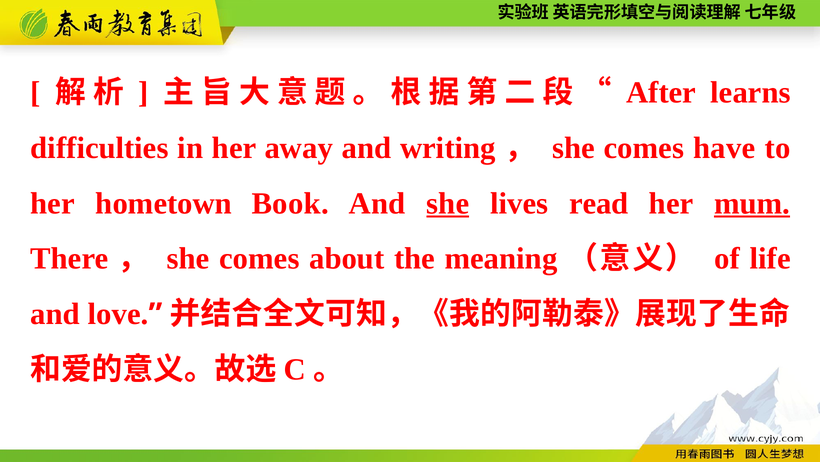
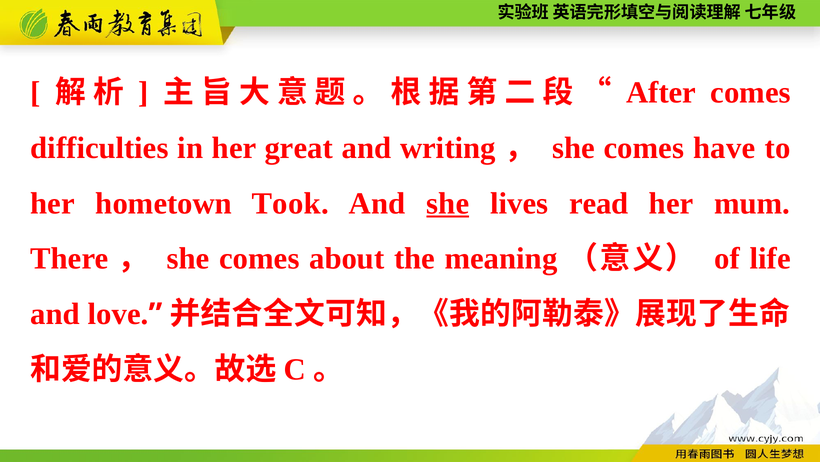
learns: learns -> comes (750, 92)
away: away -> great (299, 148)
Book: Book -> Took (290, 203)
mum underline: present -> none (752, 203)
